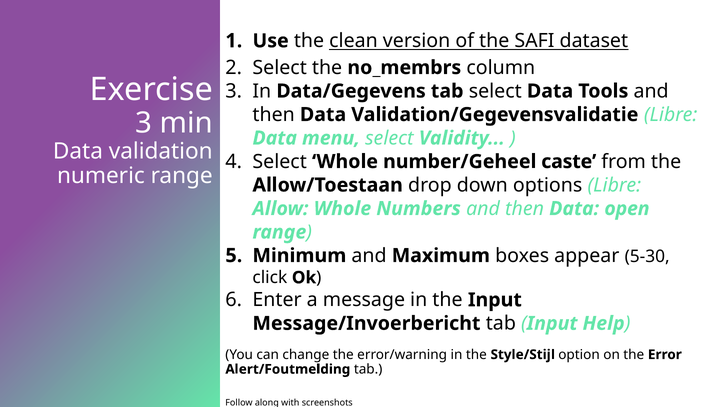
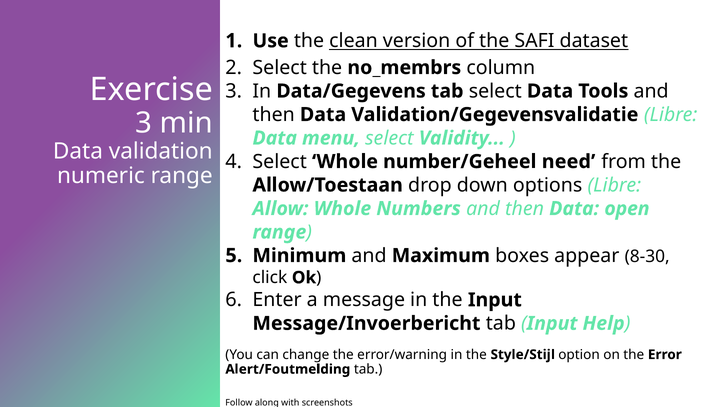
caste: caste -> need (569, 161)
5-30: 5-30 -> 8-30 (647, 256)
